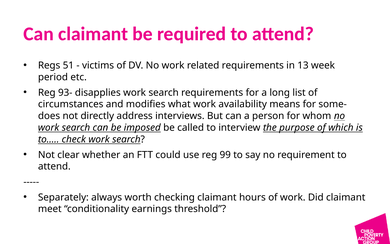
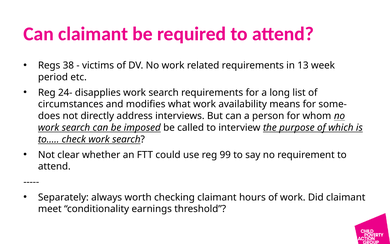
51: 51 -> 38 (68, 65)
93-: 93- -> 24- (65, 92)
